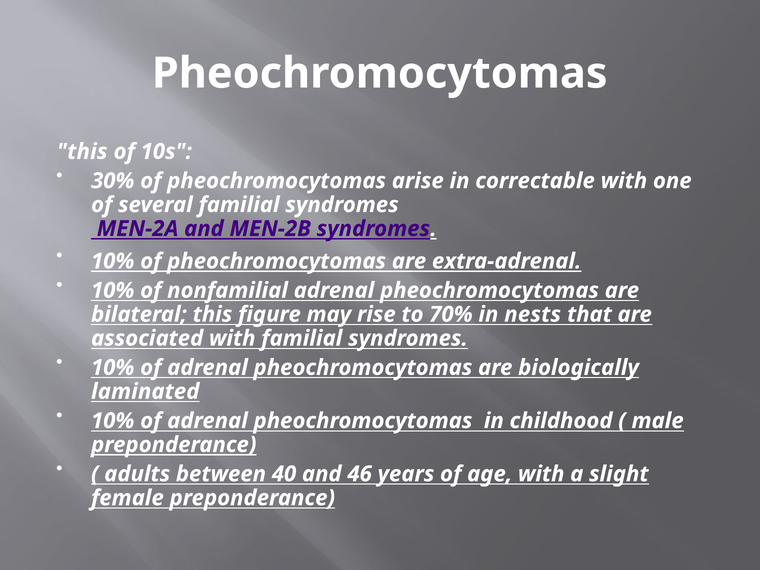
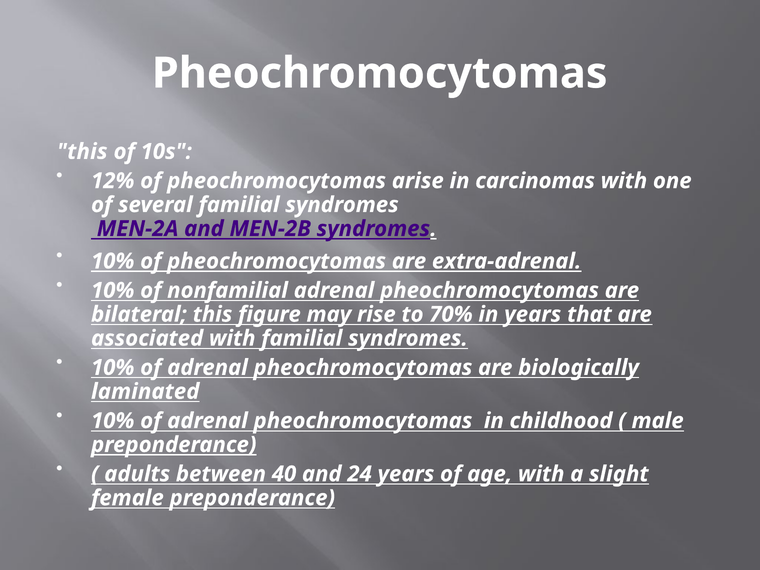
30%: 30% -> 12% (113, 181)
correctable: correctable -> carcinomas (535, 181)
in nests: nests -> years (533, 314)
46: 46 -> 24 (360, 474)
